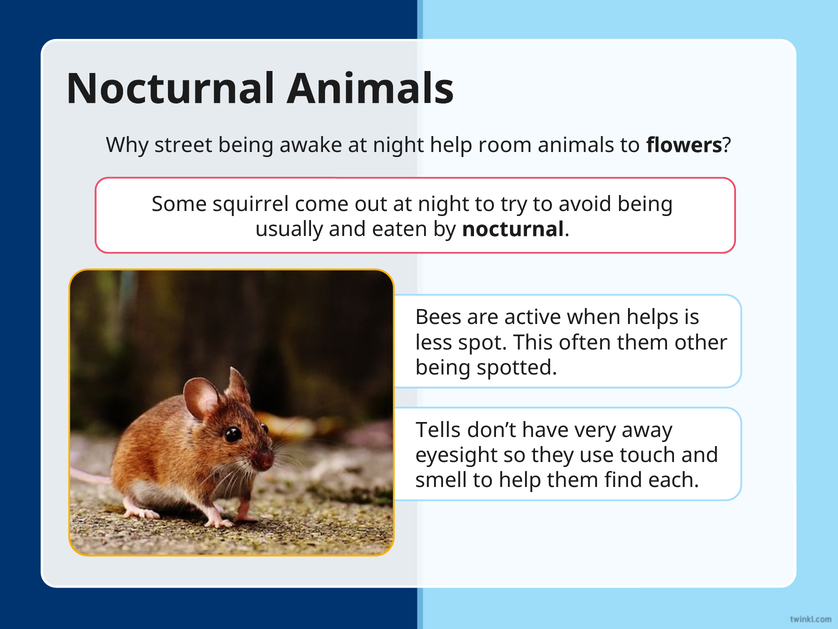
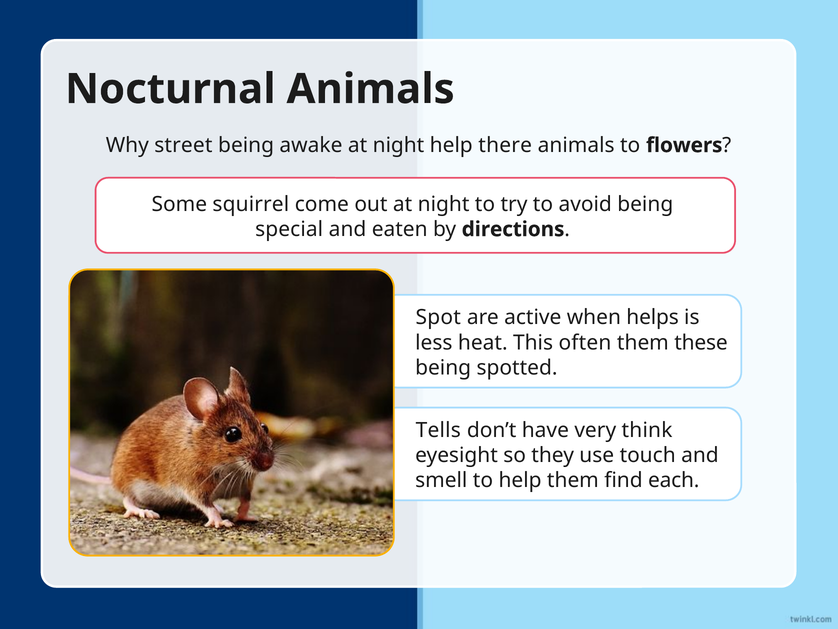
room: room -> there (505, 145)
usually: usually -> special (289, 229)
by nocturnal: nocturnal -> directions (513, 229)
Bees: Bees -> Spot (438, 317)
spot: spot -> heat (483, 342)
other: other -> these (701, 342)
away: away -> think (647, 430)
